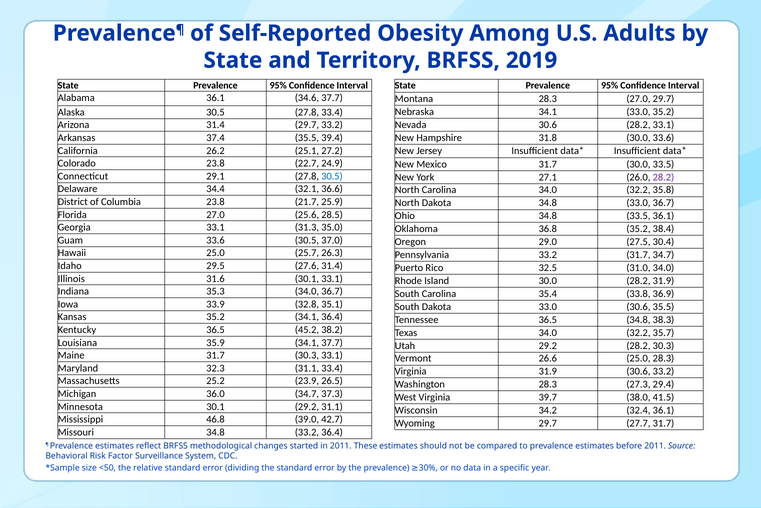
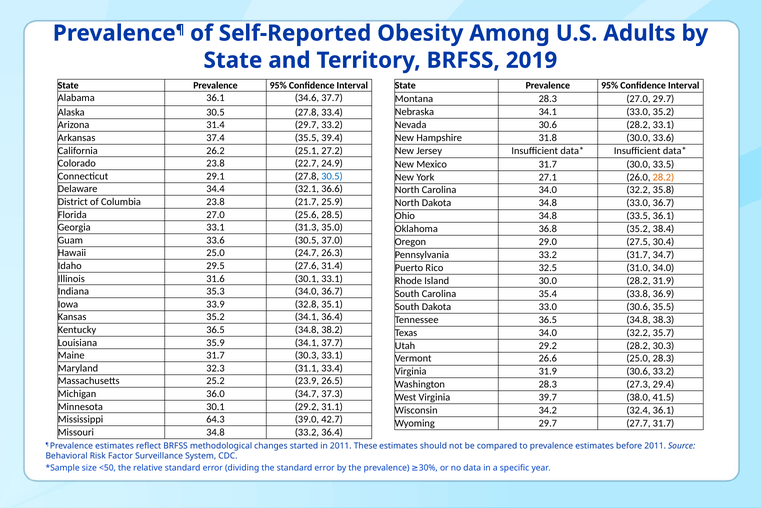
28.2 colour: purple -> orange (663, 177)
25.7: 25.7 -> 24.7 (307, 253)
Kentucky 36.5 45.2: 45.2 -> 34.8 (307, 329)
46.8: 46.8 -> 64.3 (215, 419)
